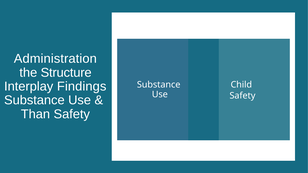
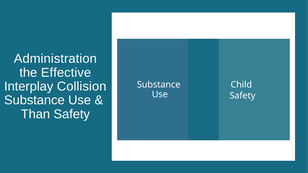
Structure: Structure -> Effective (66, 73)
Findings: Findings -> Collision (82, 87)
